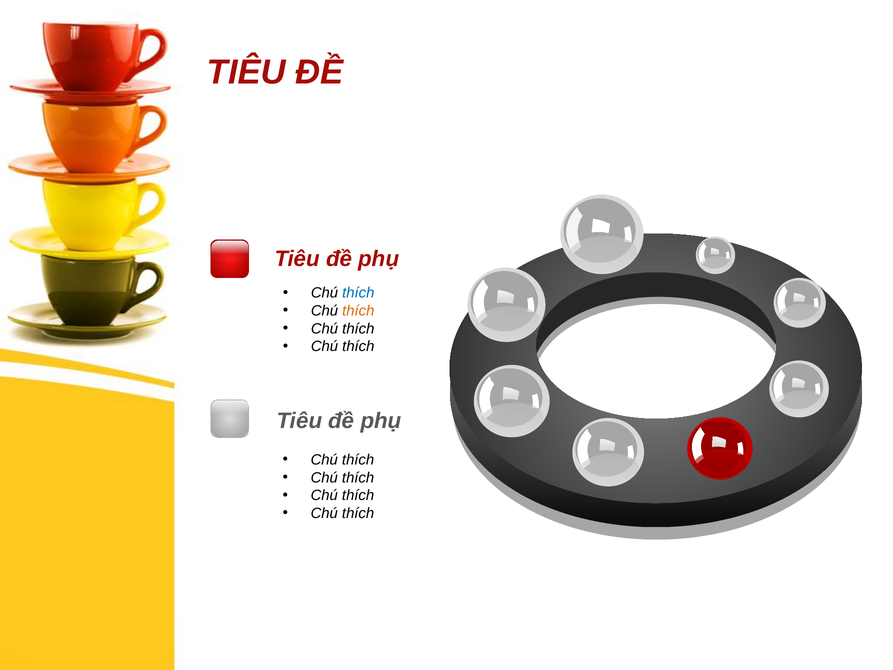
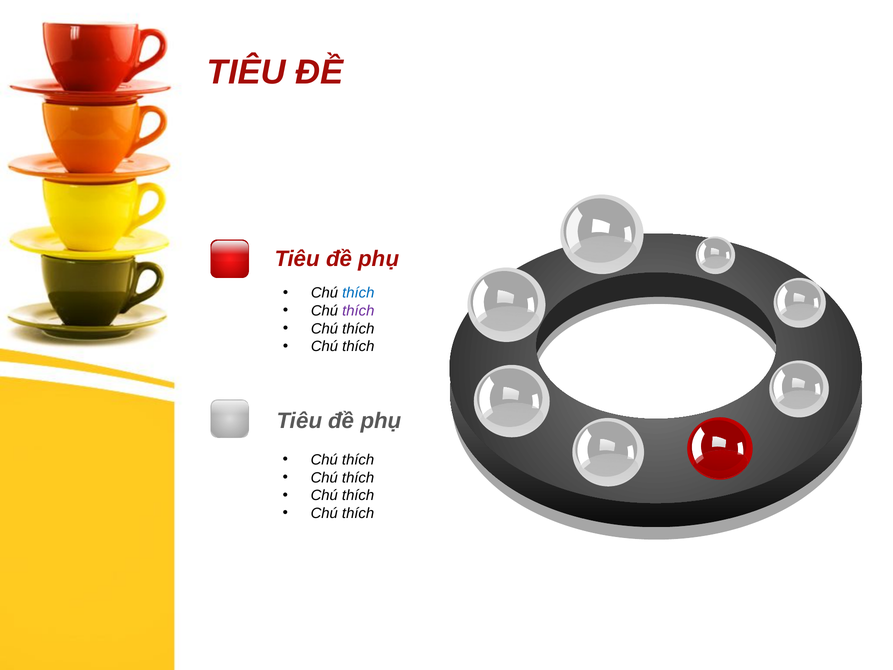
thích colour: orange -> purple (358, 311)
